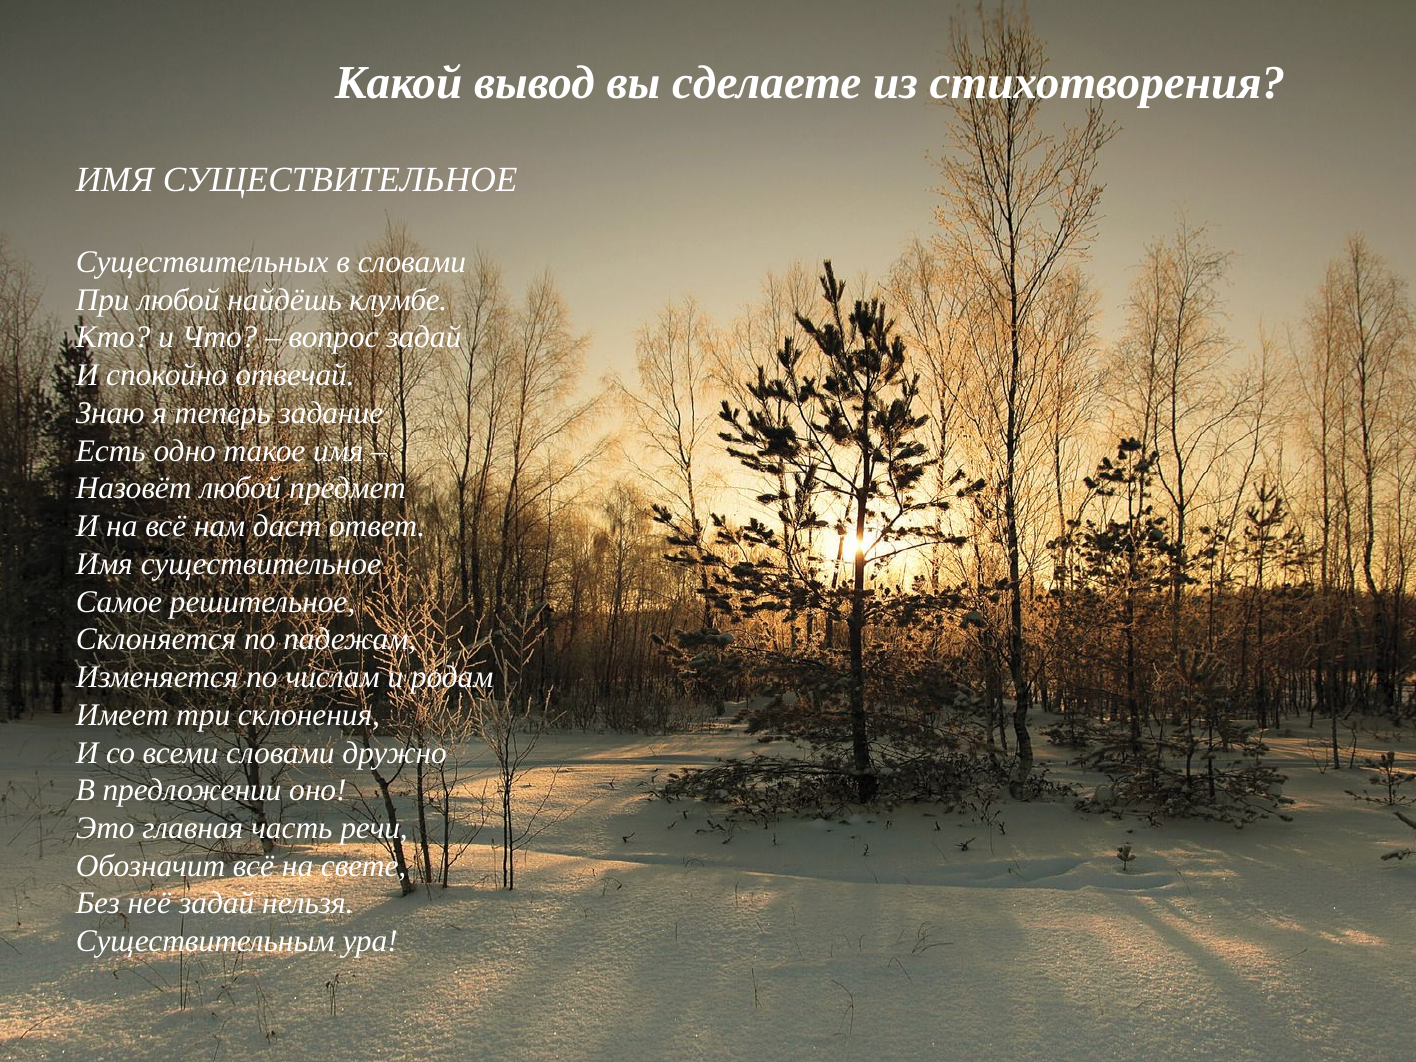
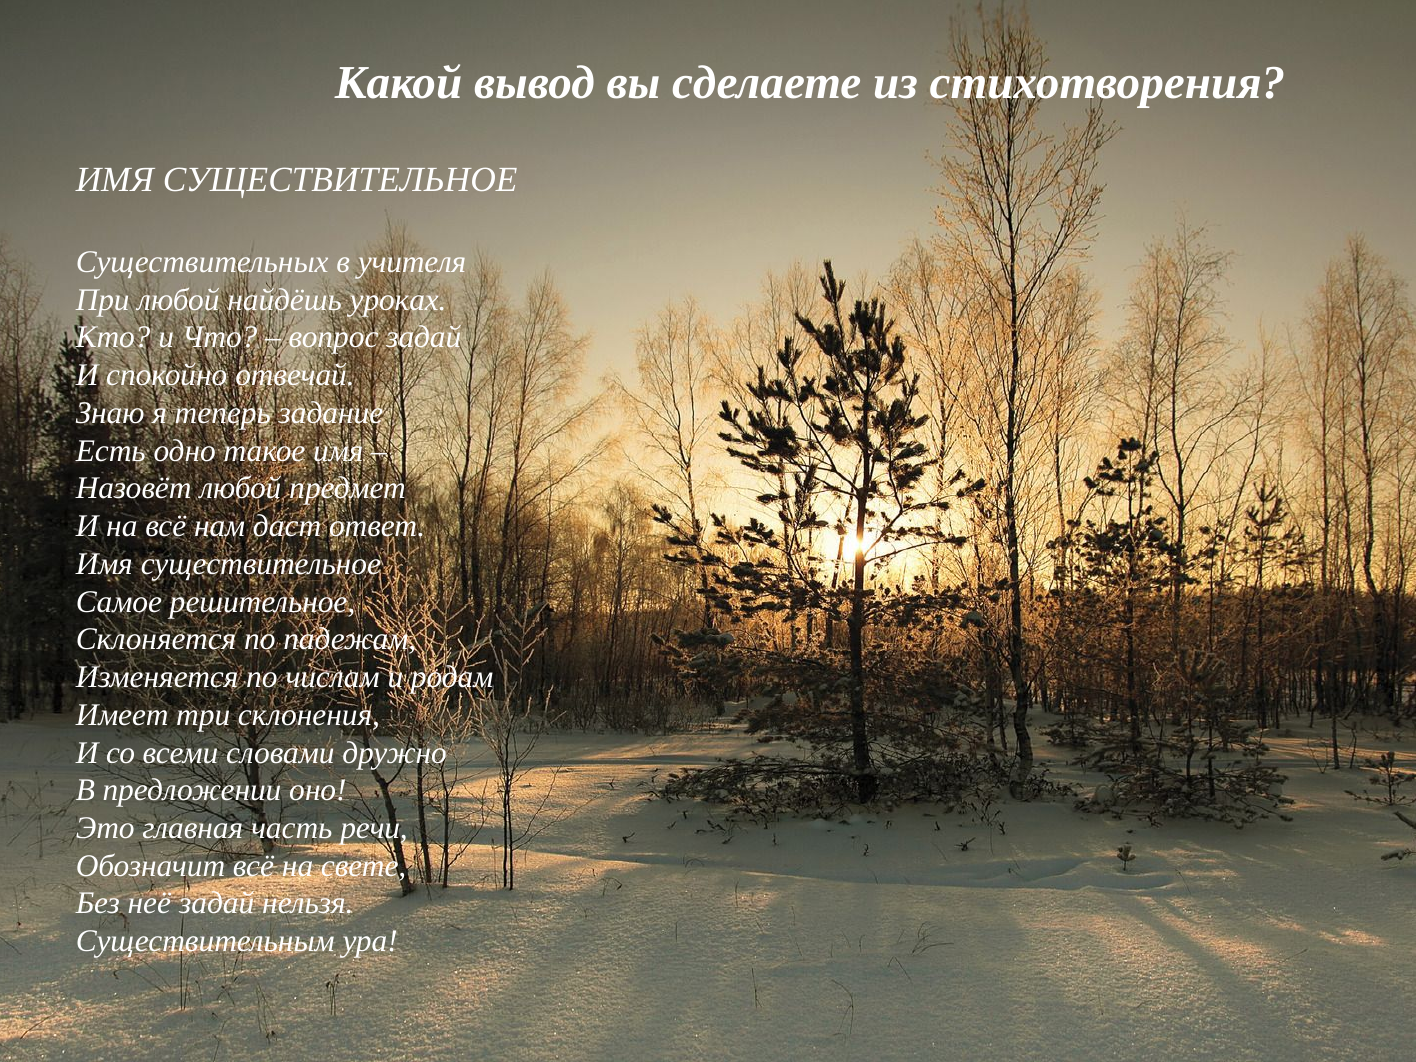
в словами: словами -> учителя (412, 262)
клумбе: клумбе -> уроках (398, 300)
